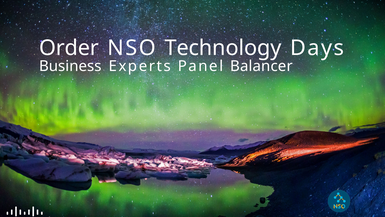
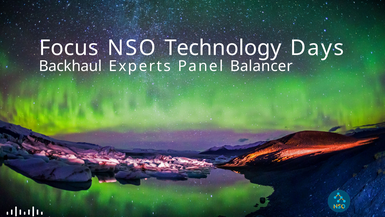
Order: Order -> Focus (69, 48)
Business: Business -> Backhaul (70, 66)
